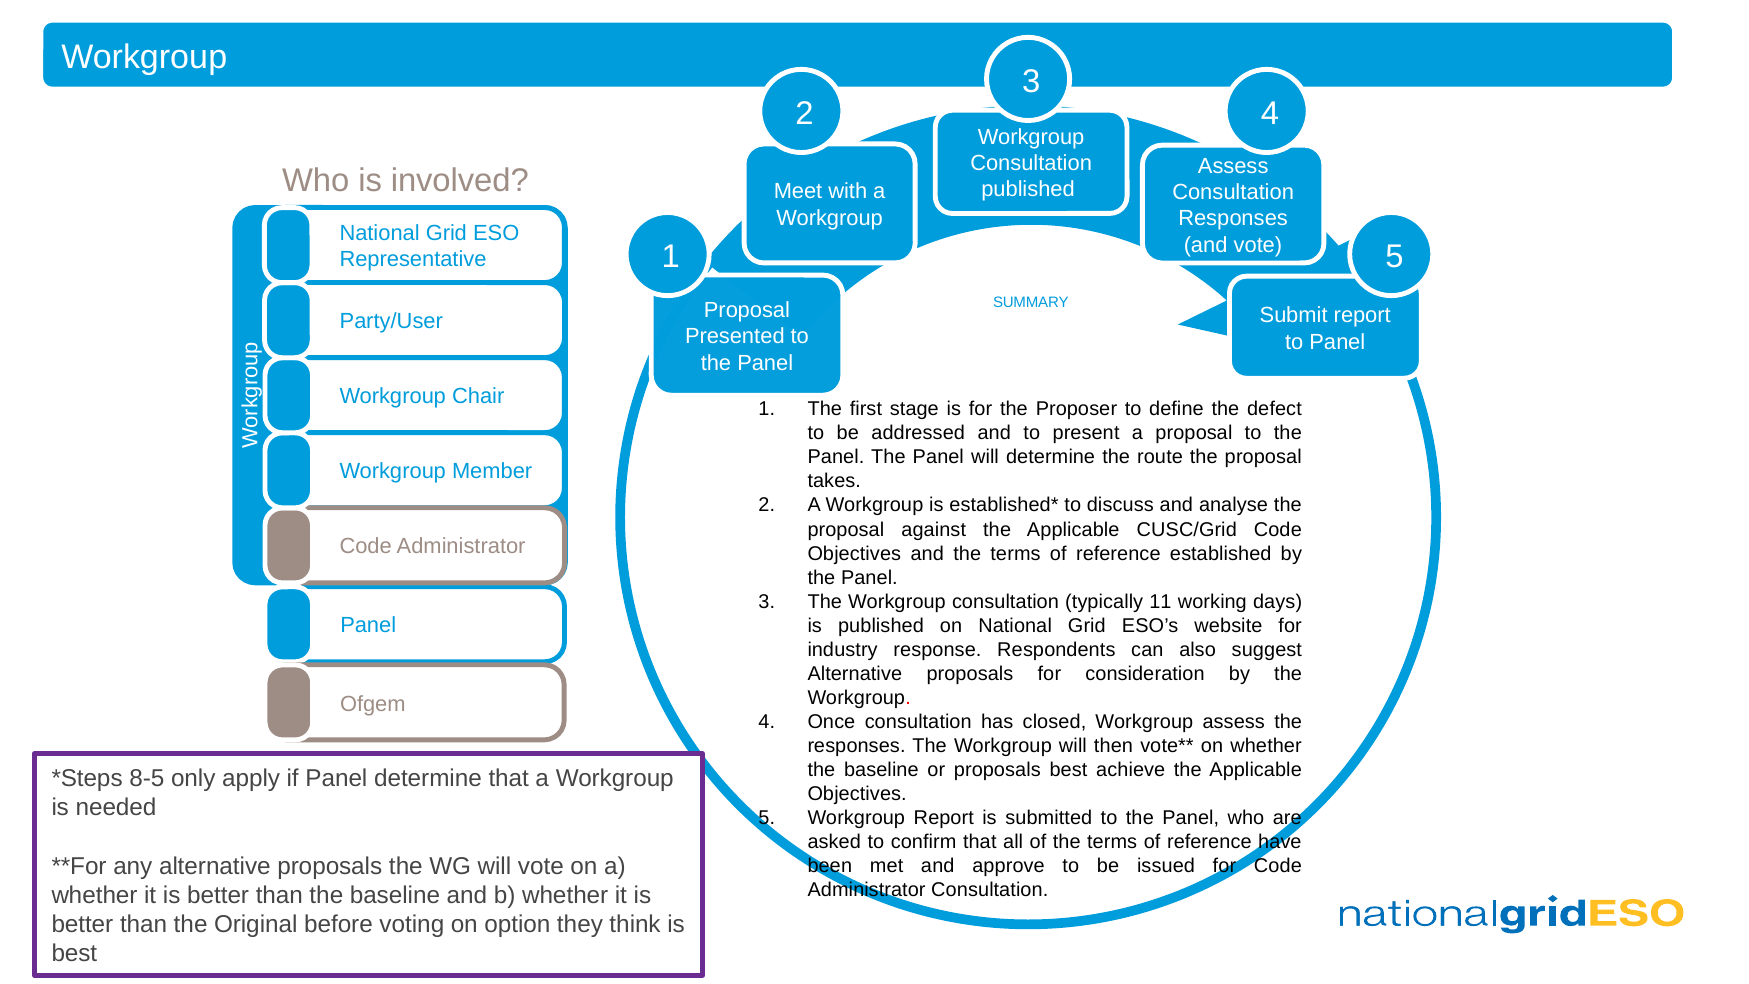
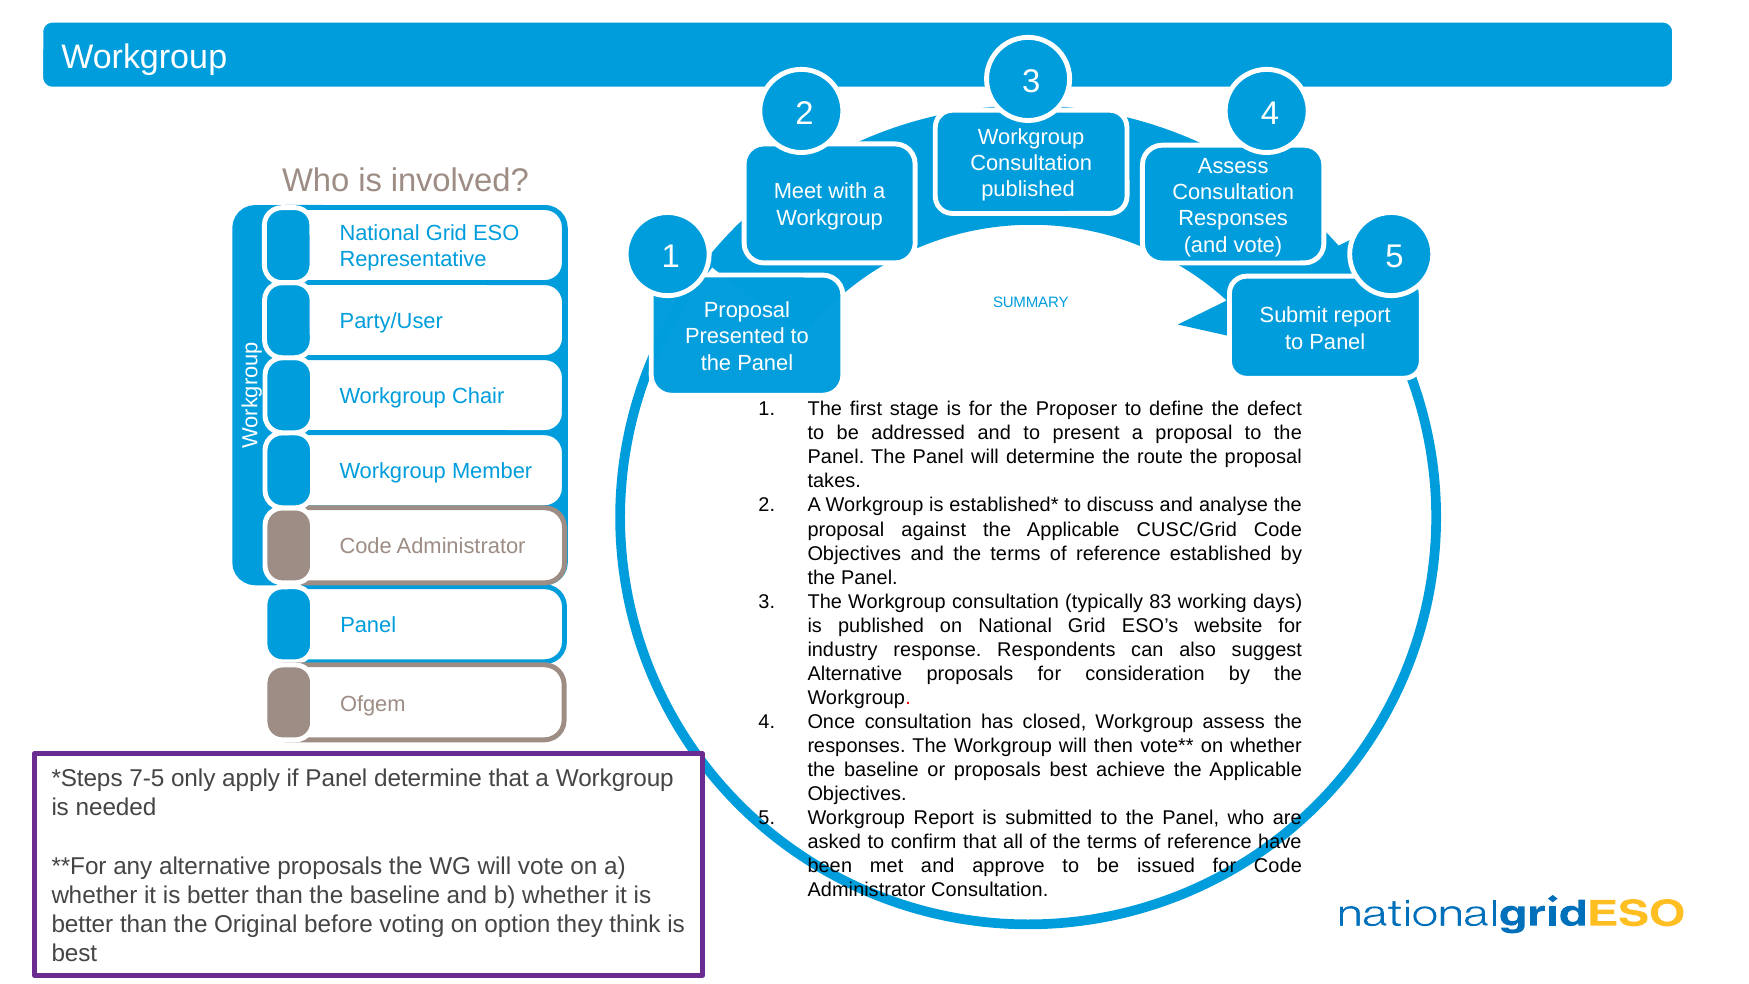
11: 11 -> 83 (1160, 601)
8-5: 8-5 -> 7-5 (147, 778)
